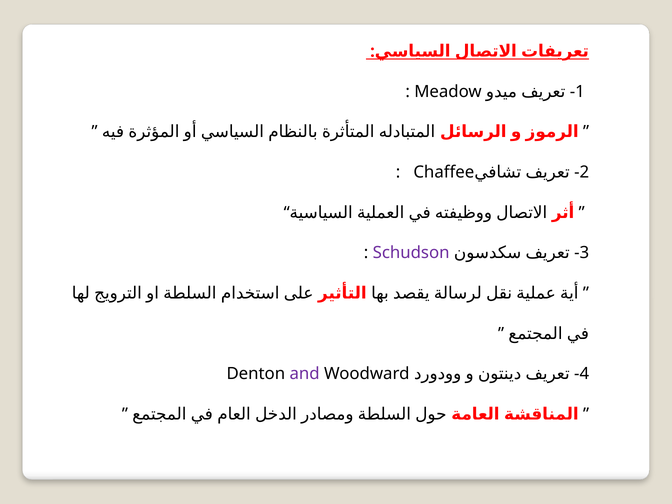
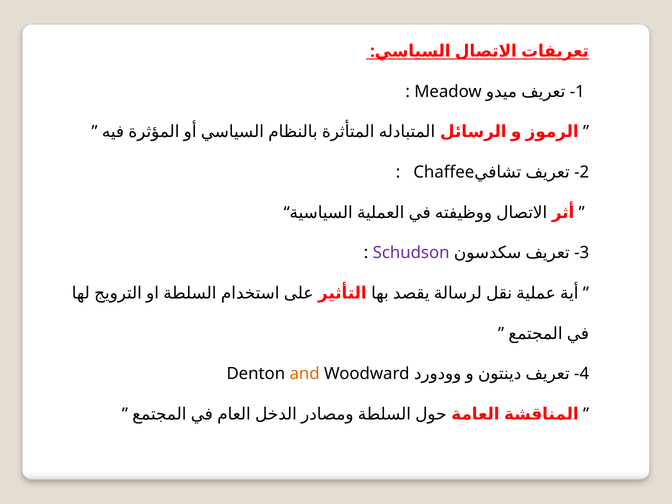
and colour: purple -> orange (305, 374)
